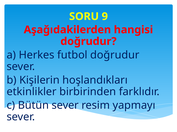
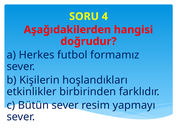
9: 9 -> 4 (105, 17)
futbol doğrudur: doğrudur -> formamız (115, 55)
